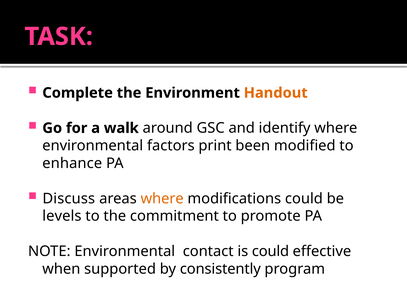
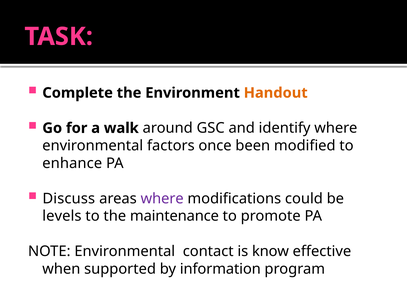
print: print -> once (215, 146)
where colour: orange -> purple (162, 199)
commitment: commitment -> maintenance (174, 216)
is could: could -> know (270, 252)
consistently: consistently -> information (220, 269)
